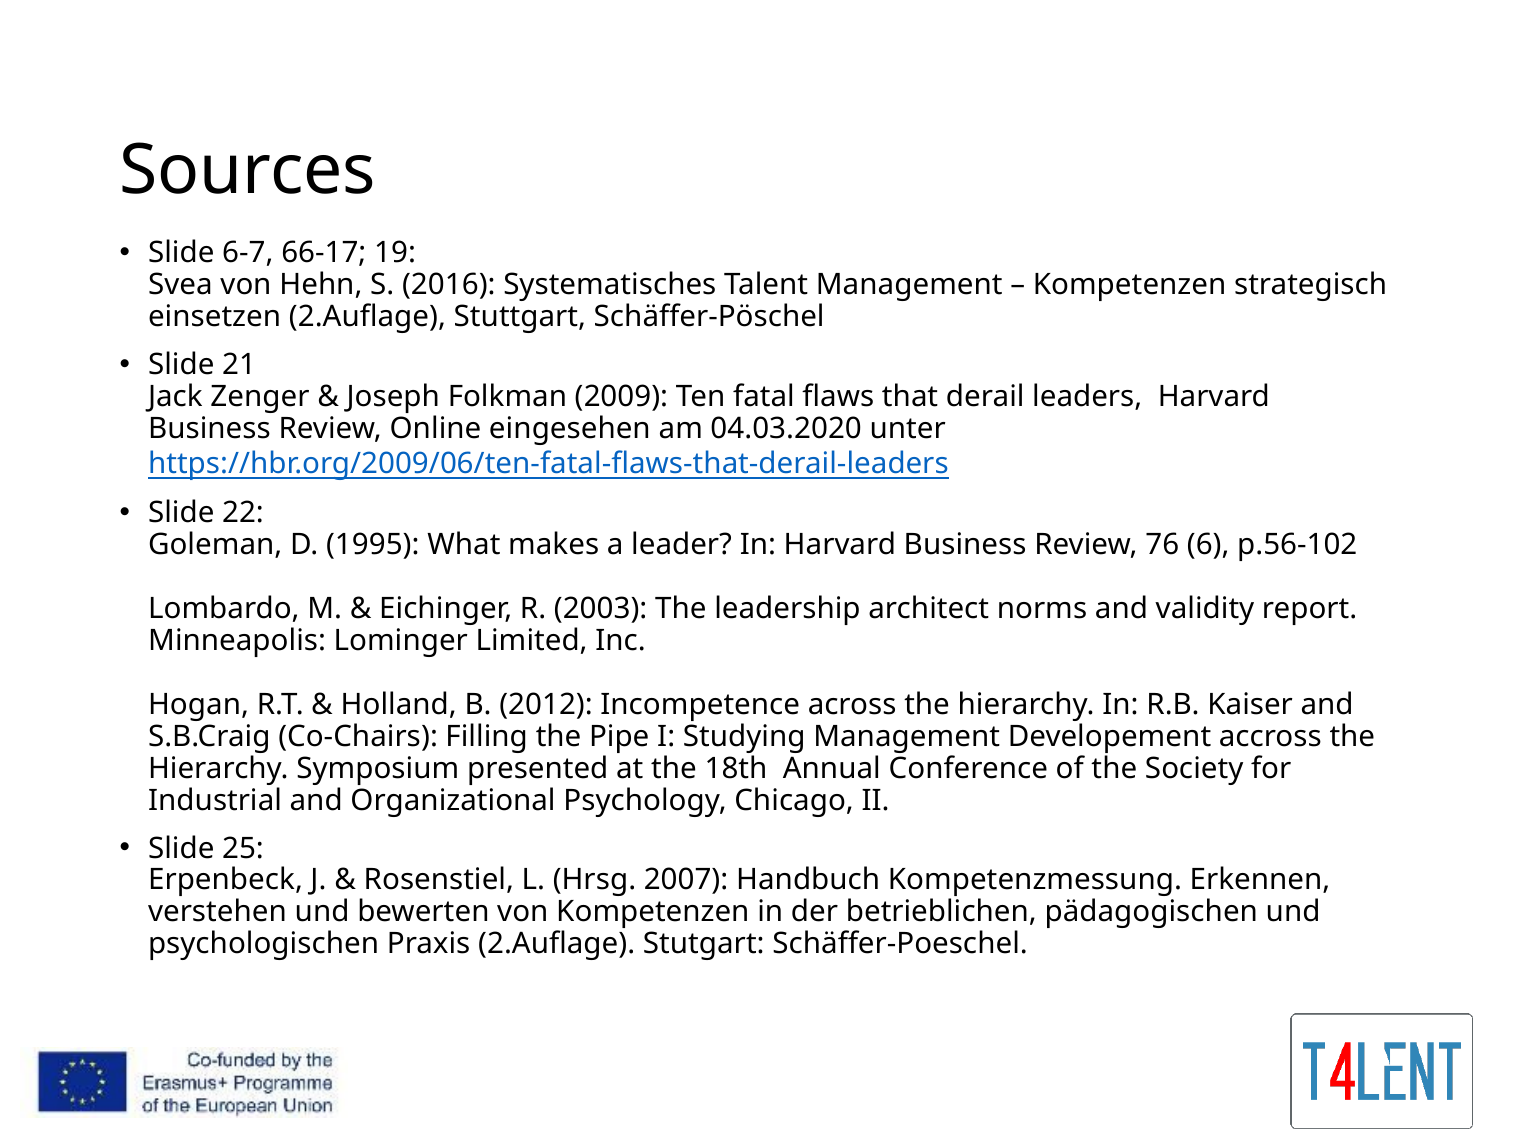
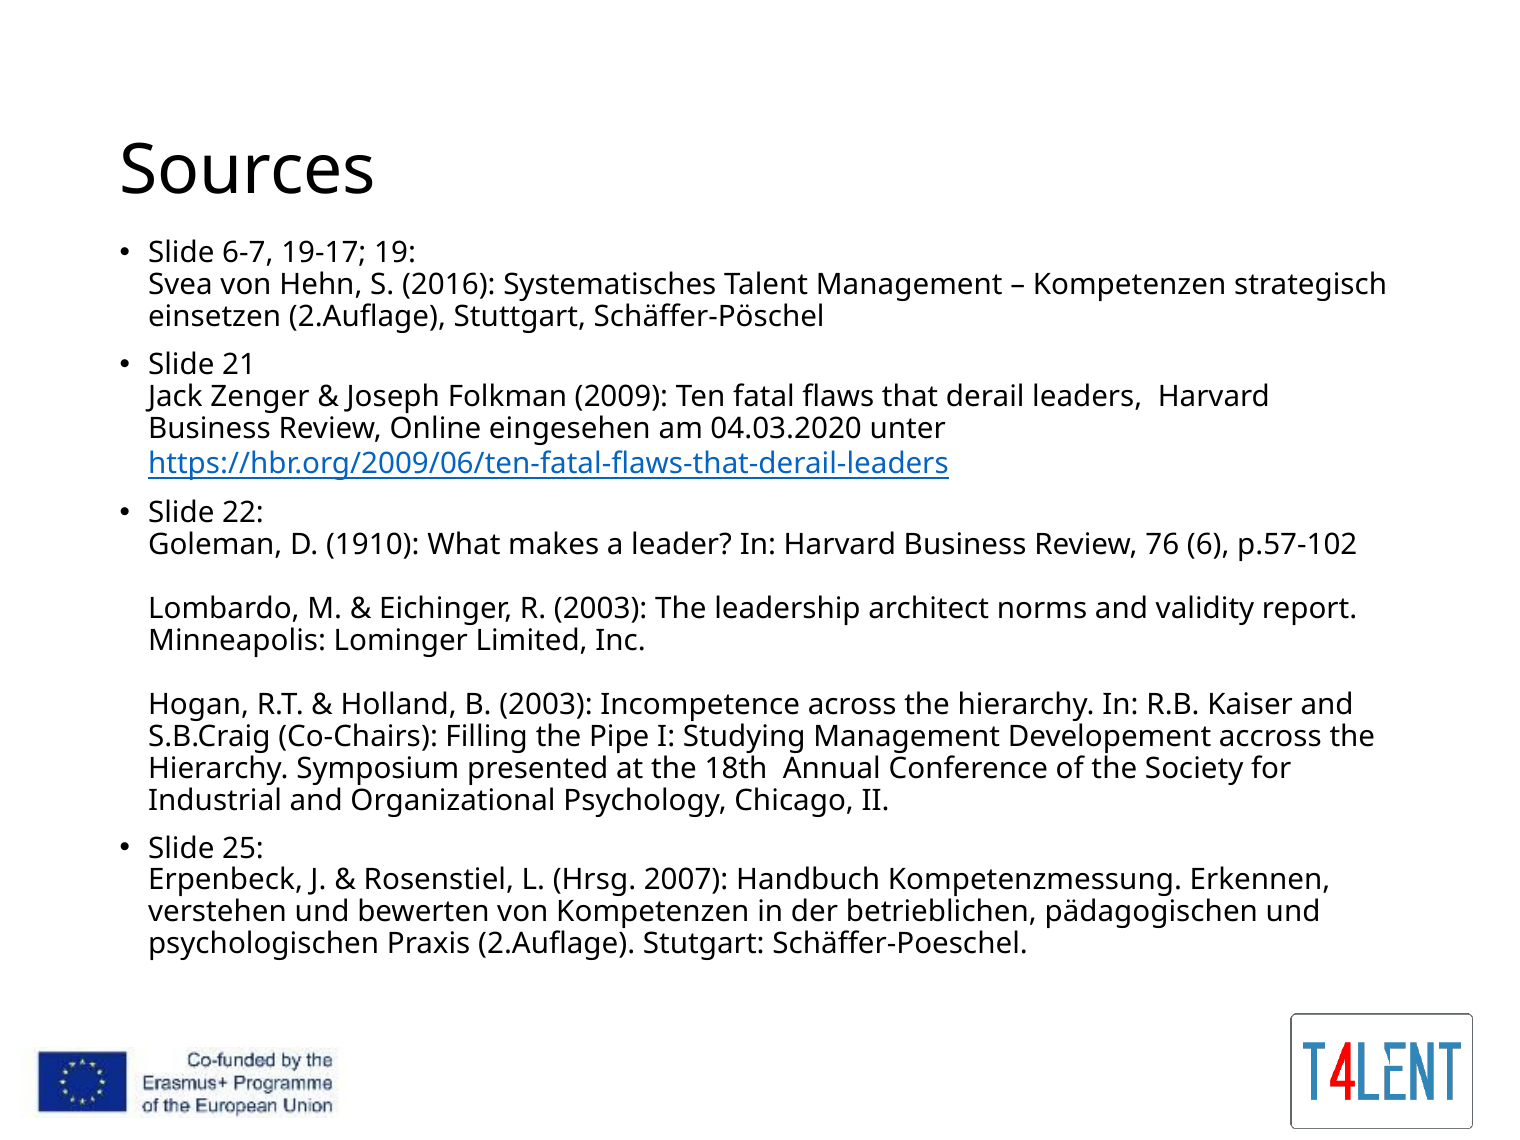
66-17: 66-17 -> 19-17 (324, 253)
1995: 1995 -> 1910 (373, 545)
p.56-102: p.56-102 -> p.57-102 (1297, 545)
B 2012: 2012 -> 2003 (546, 705)
